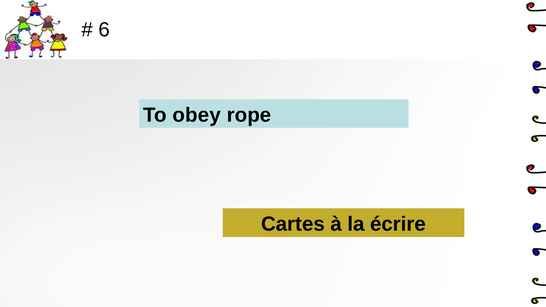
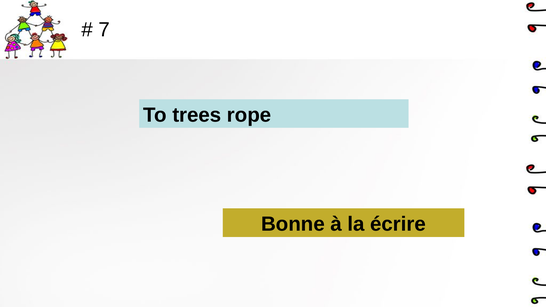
6: 6 -> 7 (104, 30)
obey: obey -> trees (197, 115)
Cartes: Cartes -> Bonne (293, 224)
